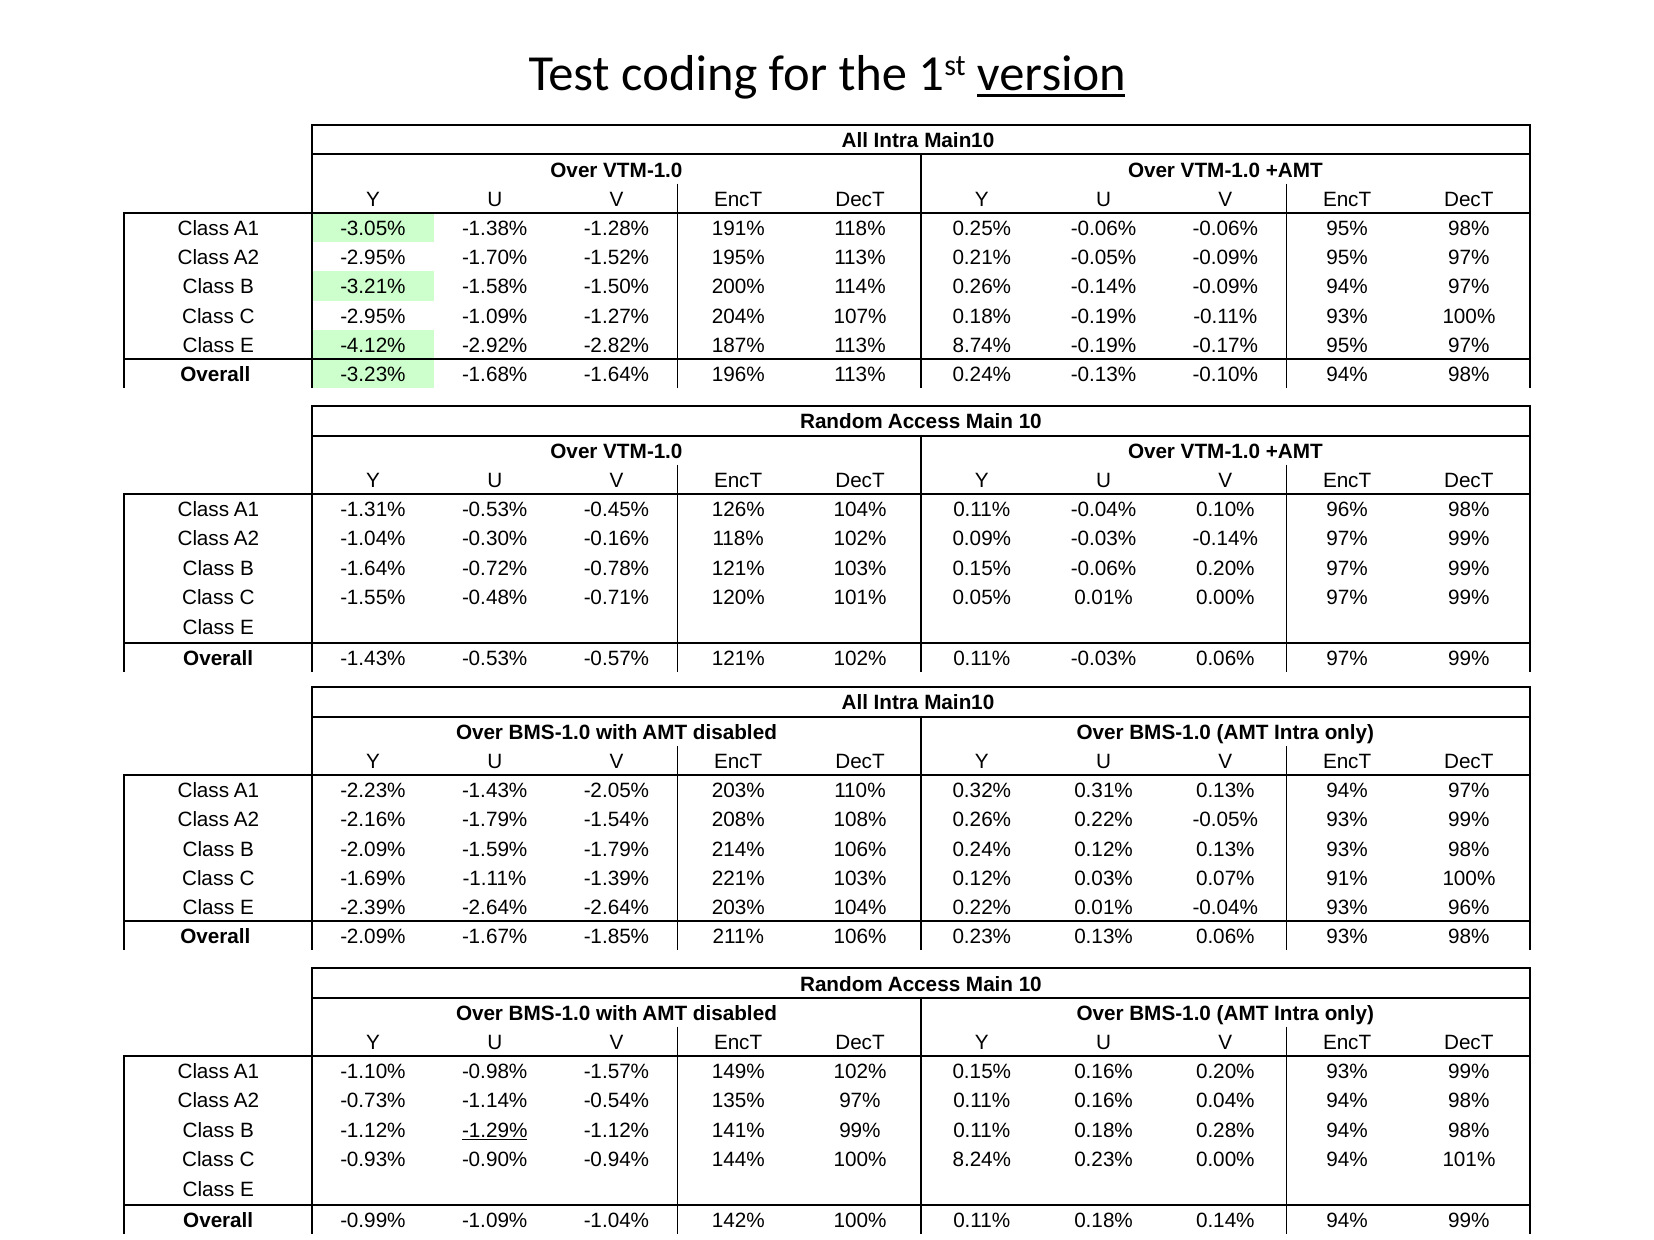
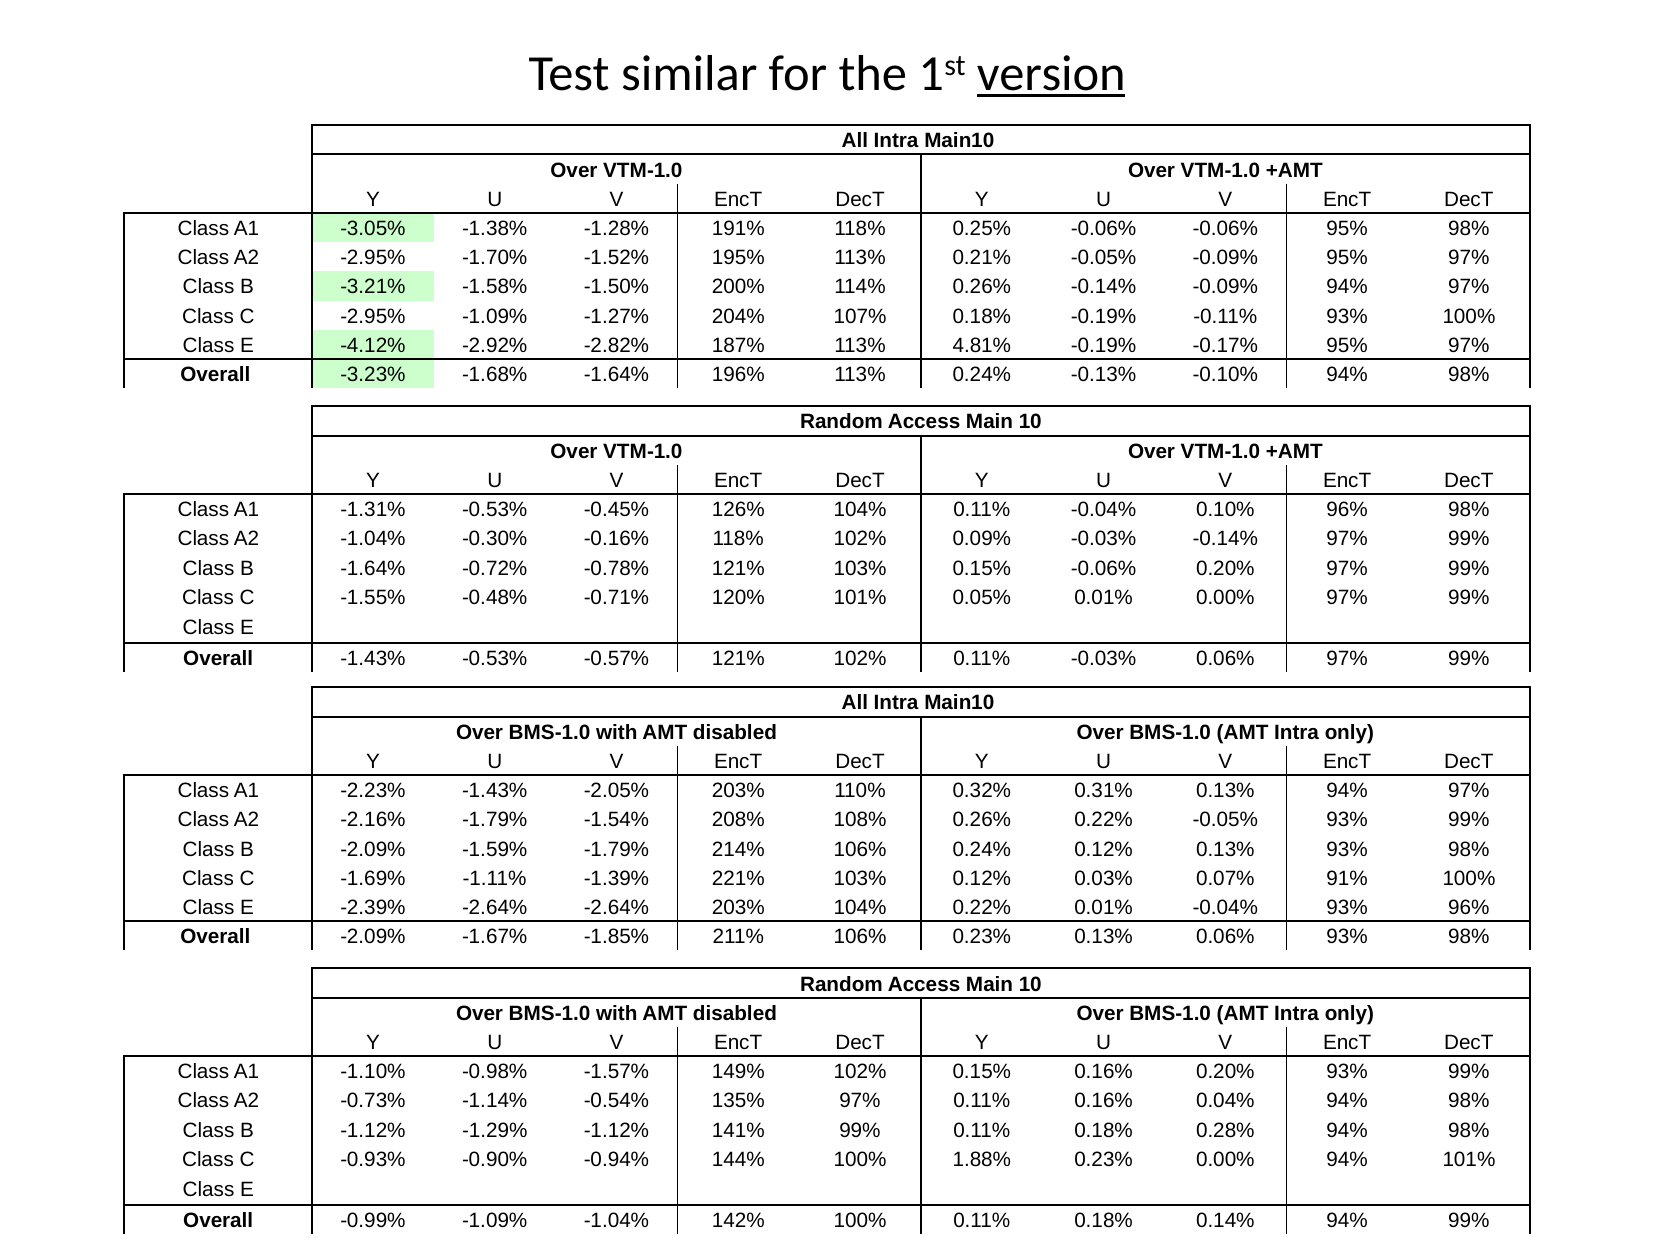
coding: coding -> similar (689, 74)
8.74%: 8.74% -> 4.81% (982, 346)
-1.29% underline: present -> none (495, 1131)
8.24%: 8.24% -> 1.88% (982, 1160)
